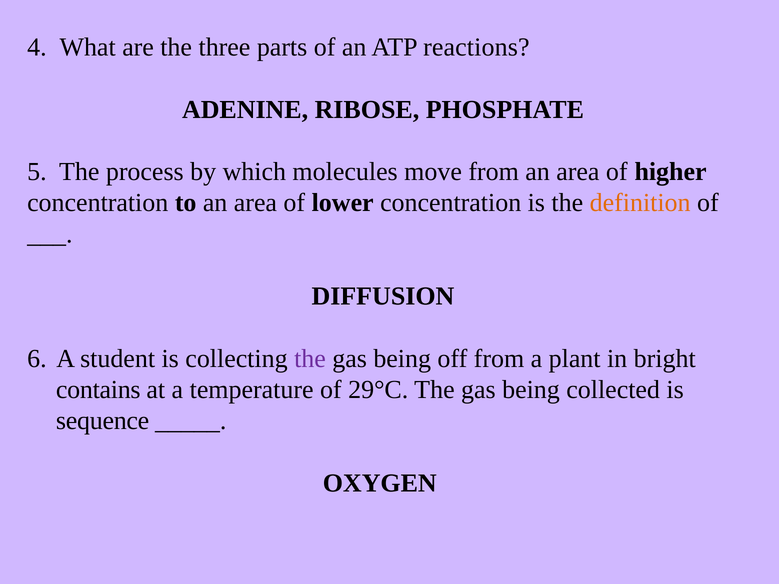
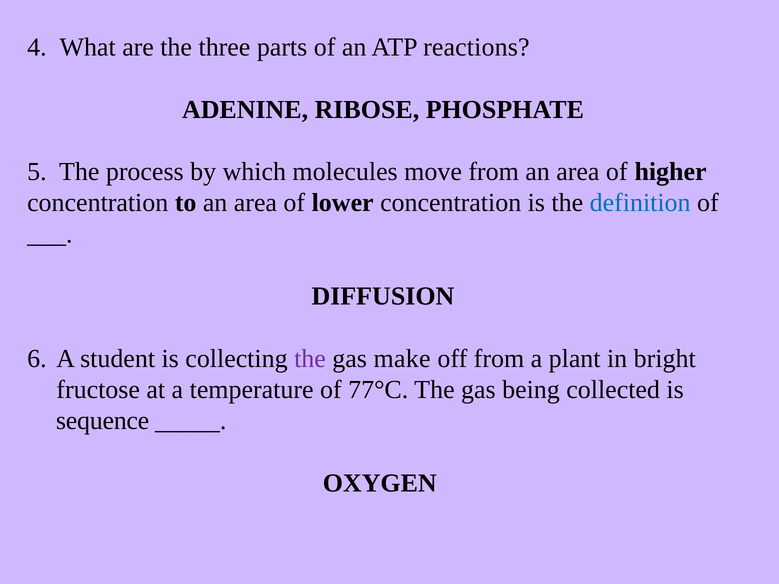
definition colour: orange -> blue (640, 203)
being: being -> make (402, 359)
contains: contains -> fructose (98, 390)
29°C: 29°C -> 77°C (378, 390)
